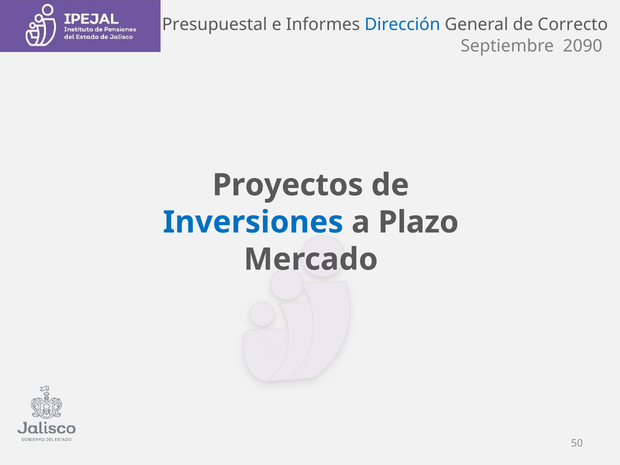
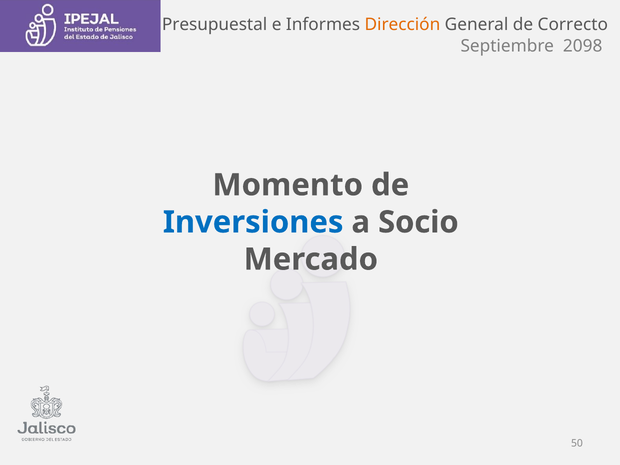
Dirección colour: blue -> orange (402, 25)
2090: 2090 -> 2098 (583, 46)
Proyectos: Proyectos -> Momento (288, 185)
Plazo: Plazo -> Socio (418, 222)
